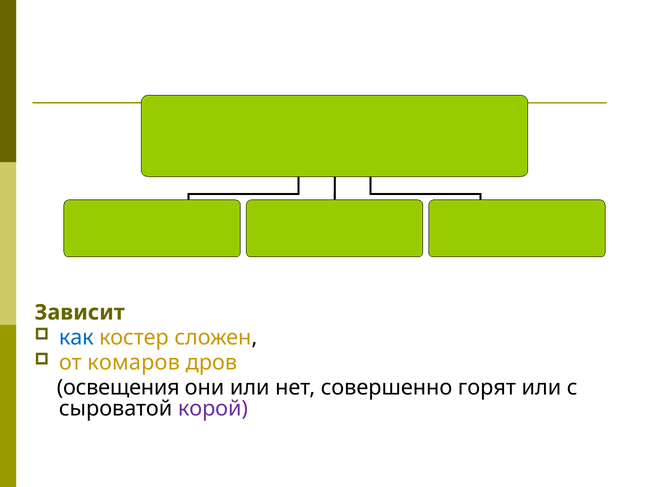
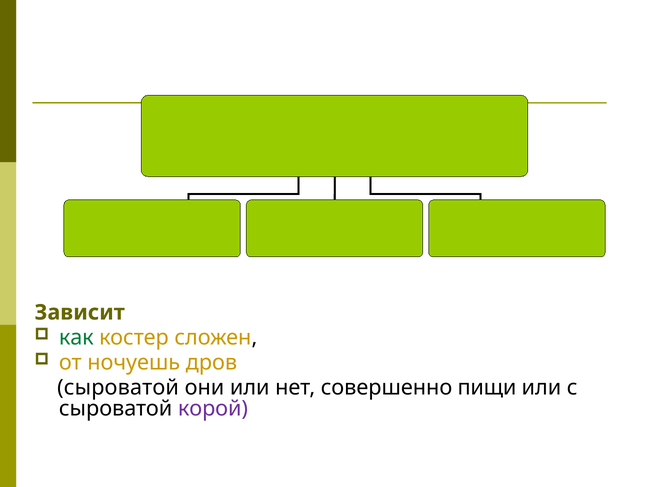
как colour: blue -> green (76, 338)
комаров: комаров -> ночуешь (134, 363)
освещения: освещения -> сыроватой (118, 388)
горят: горят -> пищи (487, 388)
